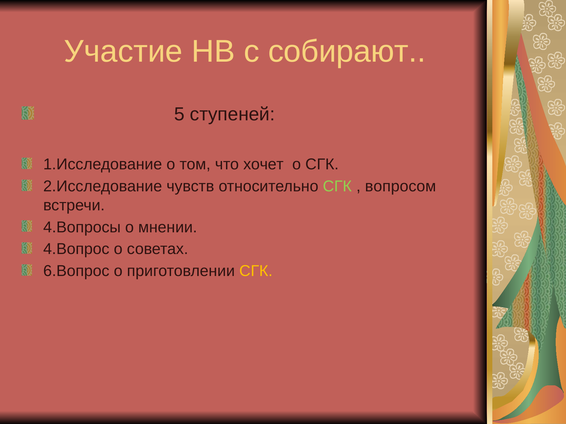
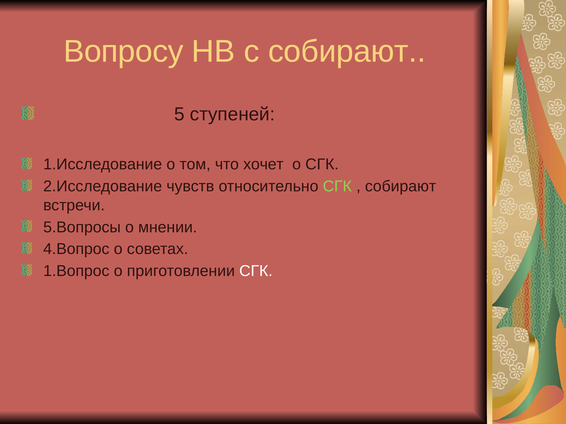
Участие: Участие -> Вопросу (123, 52)
вопросом: вопросом -> собирают (401, 187)
4.Вопросы: 4.Вопросы -> 5.Вопросы (82, 227)
6.Вопрос: 6.Вопрос -> 1.Вопрос (76, 271)
СГК colour: yellow -> white (256, 271)
